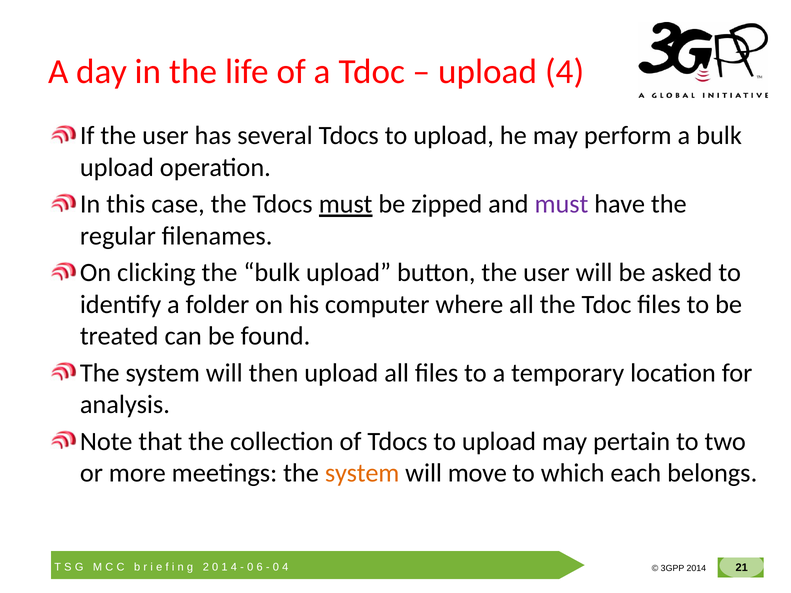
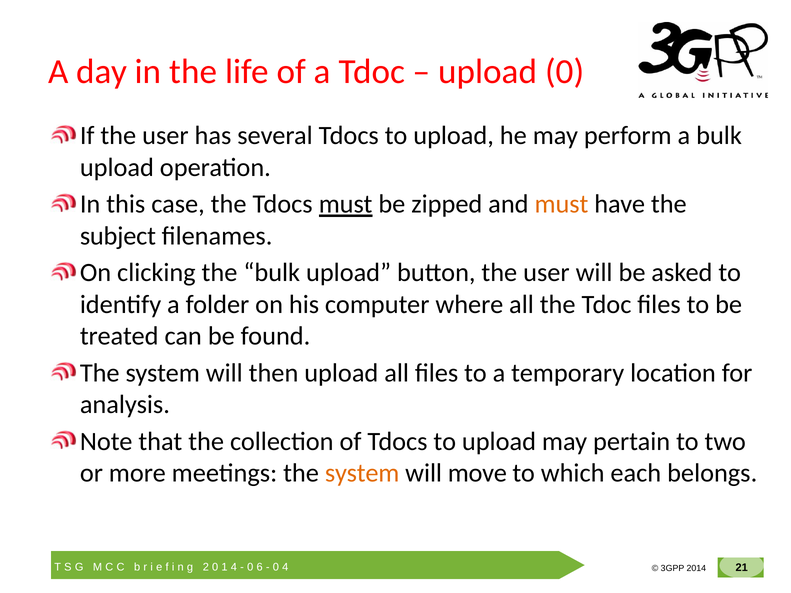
upload 4: 4 -> 0 (565, 72)
must colour: purple -> orange (561, 204)
regular: regular -> subject (118, 236)
